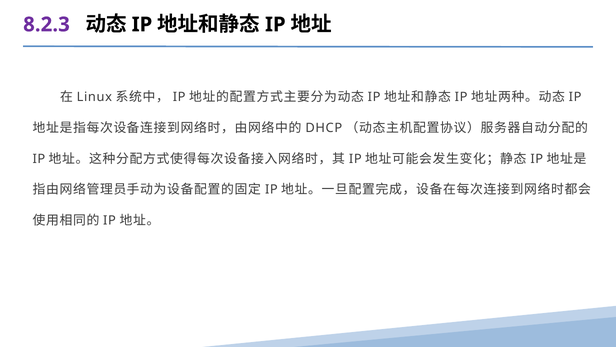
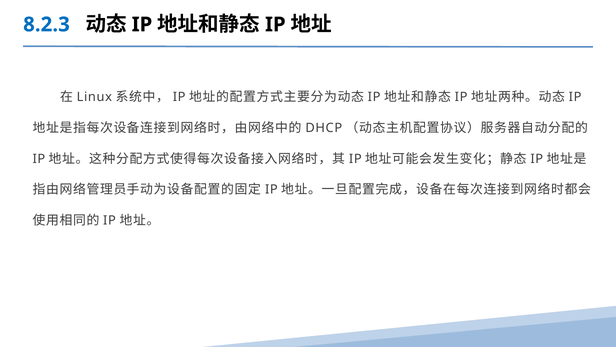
8.2.3 colour: purple -> blue (46, 25)
